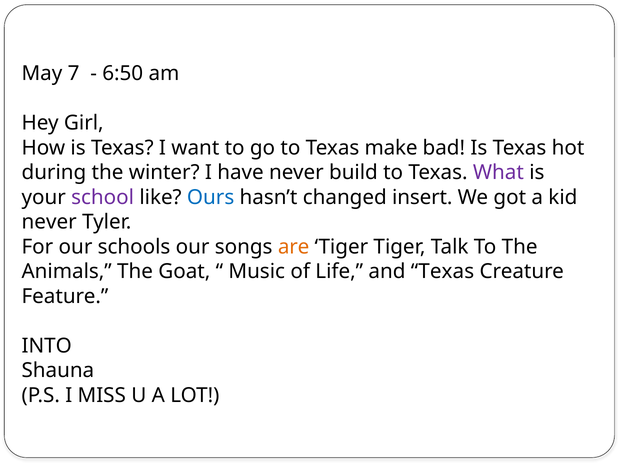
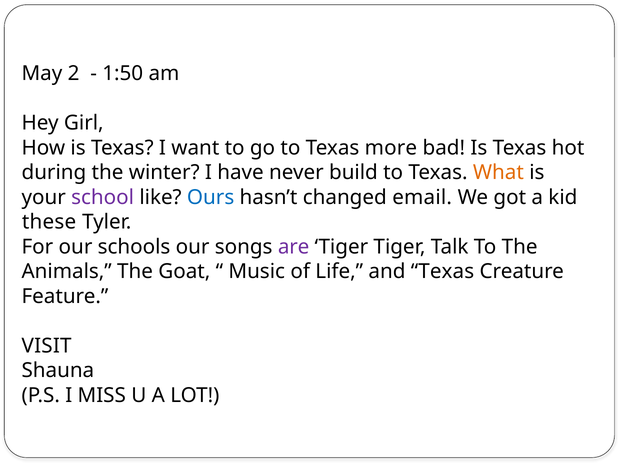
7: 7 -> 2 (74, 74)
6:50: 6:50 -> 1:50 (123, 74)
make: make -> more (391, 148)
What colour: purple -> orange (498, 173)
insert: insert -> email (422, 197)
never: never -> these (49, 222)
are colour: orange -> purple (294, 247)
INTO: INTO -> VISIT (47, 346)
